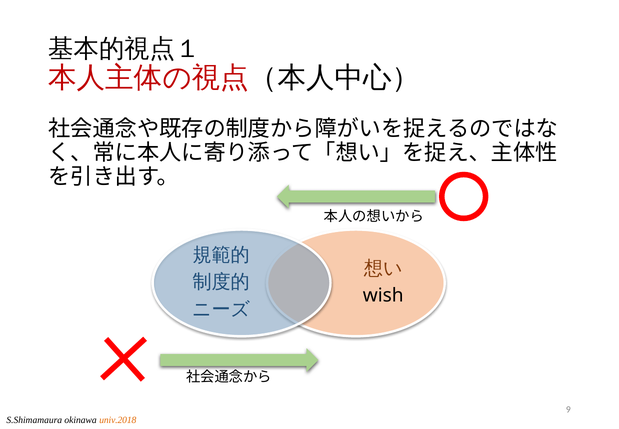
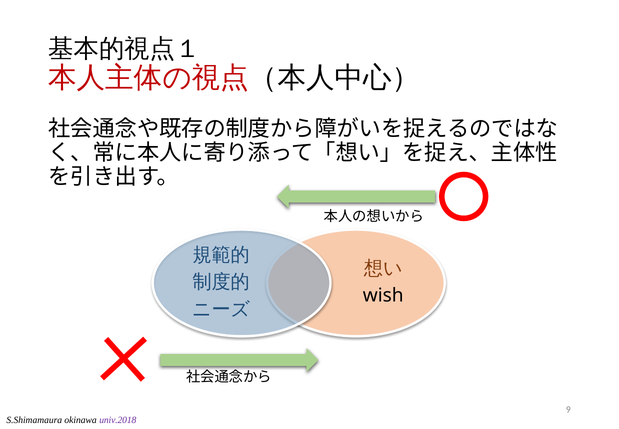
univ.2018 colour: orange -> purple (118, 419)
